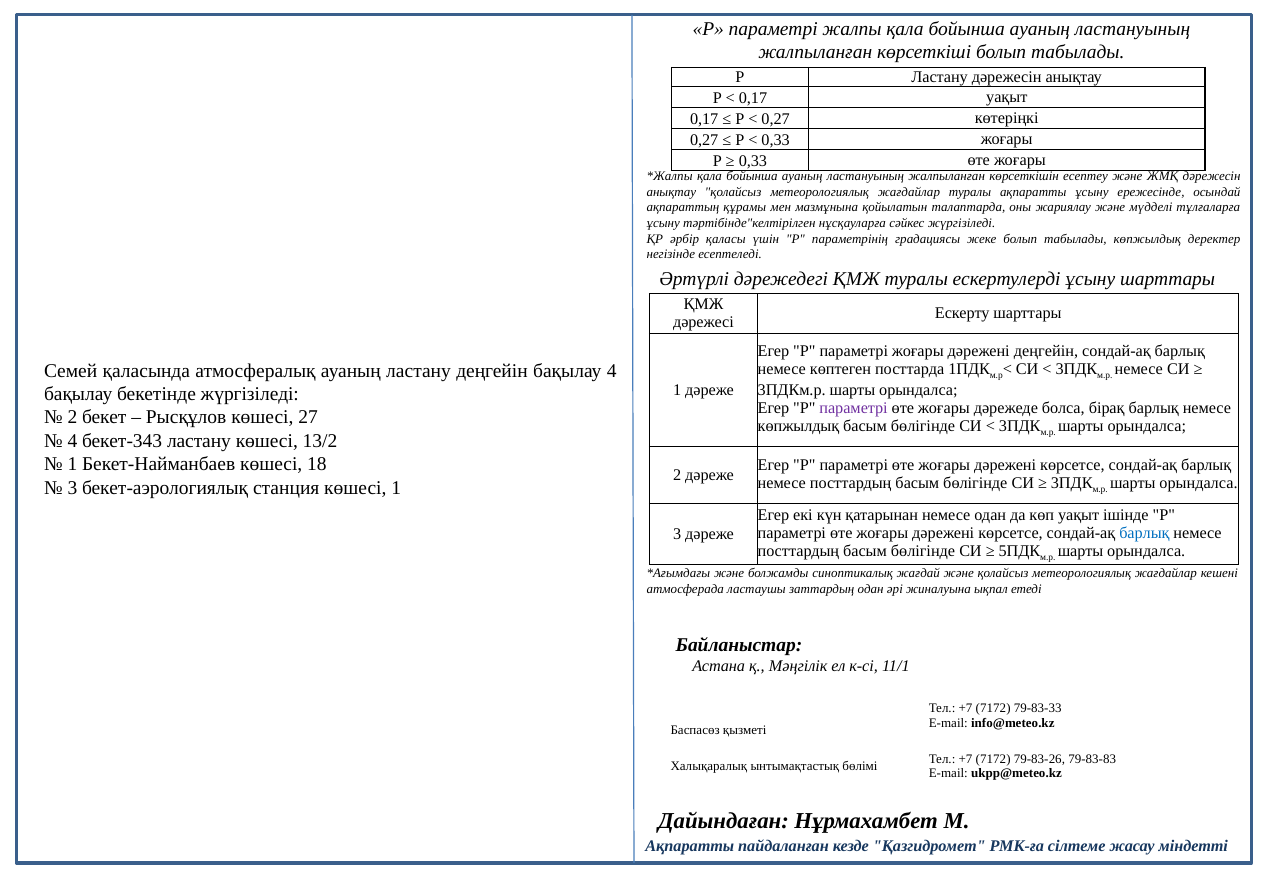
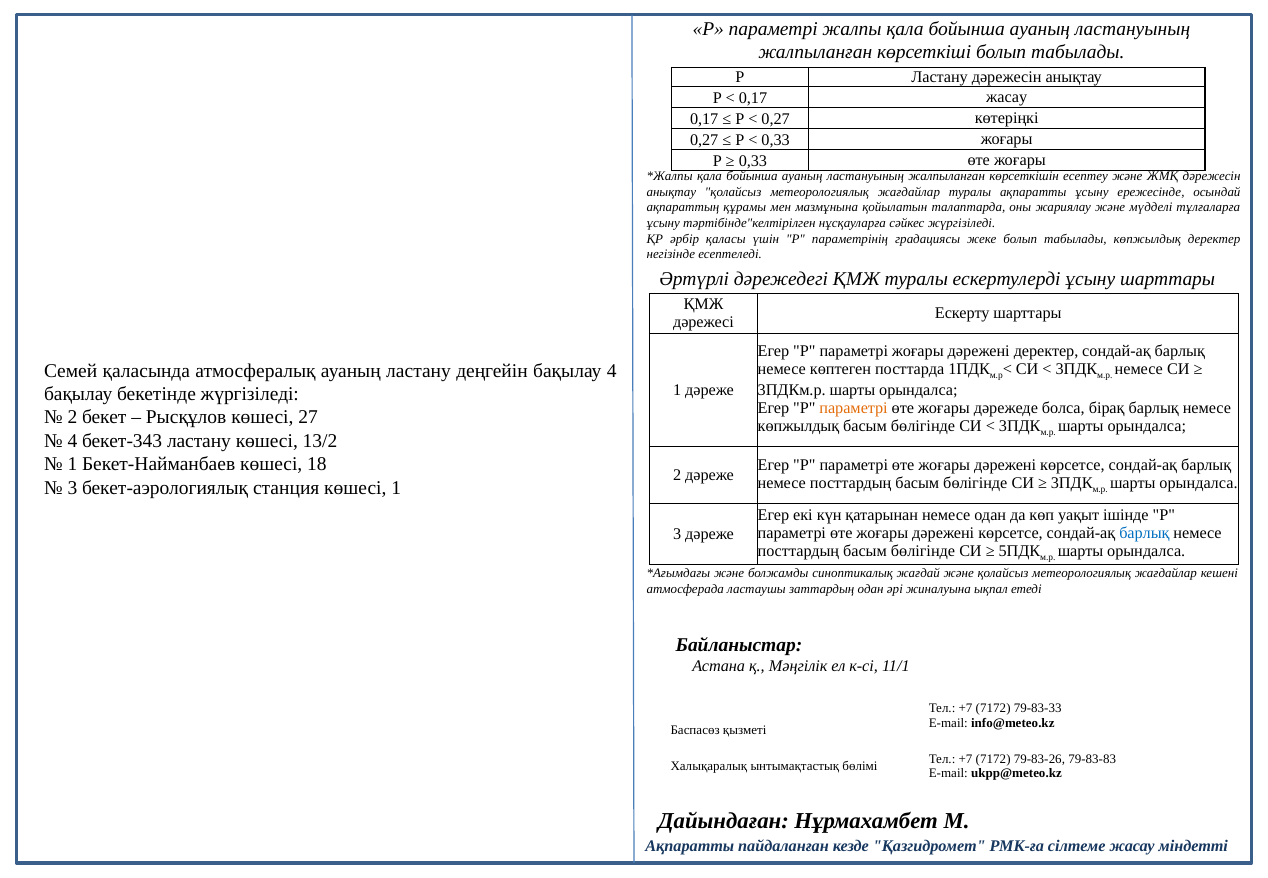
0,17 уақыт: уақыт -> жасау (1007, 97)
дәрежені деңгейін: деңгейін -> деректер (1046, 351)
параметрі colour: purple -> orange (853, 408)
